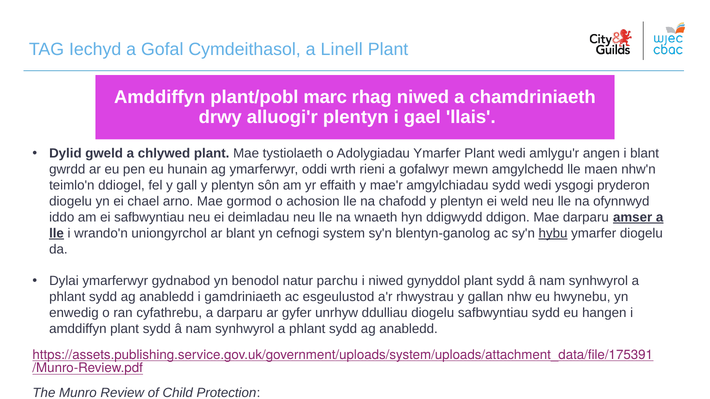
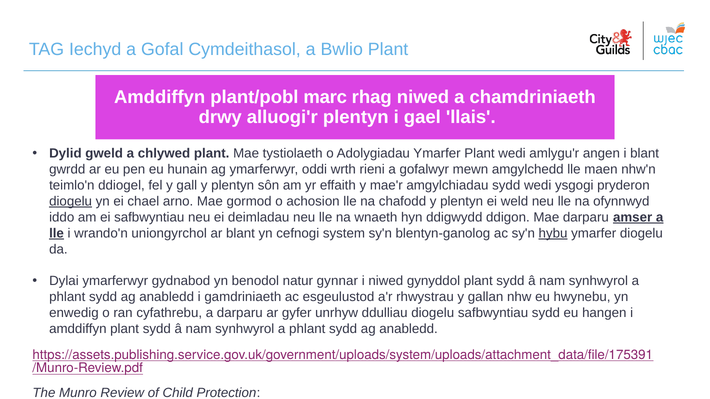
Linell: Linell -> Bwlio (342, 49)
diogelu underline: none -> present (71, 201)
parchu: parchu -> gynnar (337, 281)
